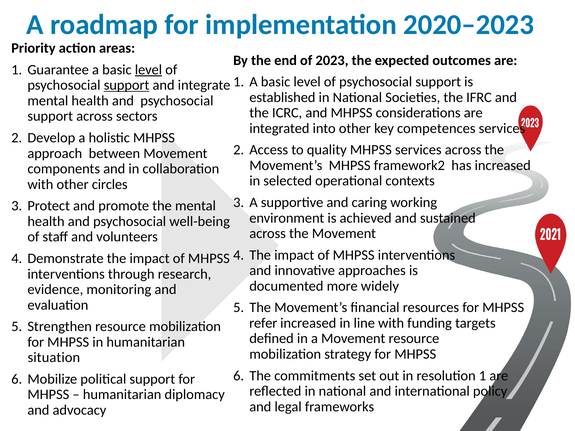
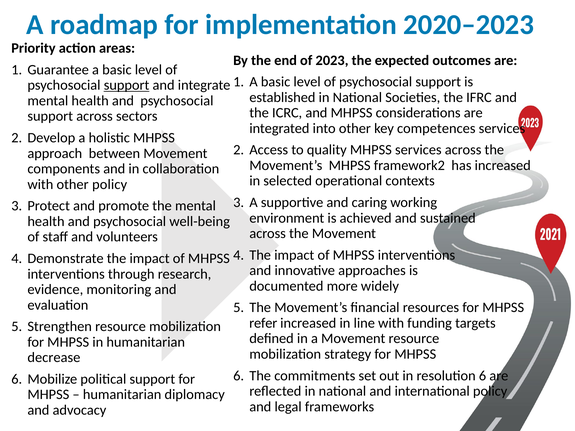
level underline: present -> none (148, 70)
other circles: circles -> policy (110, 184)
situation: situation -> decrease (54, 358)
resolution 1: 1 -> 6 (482, 376)
